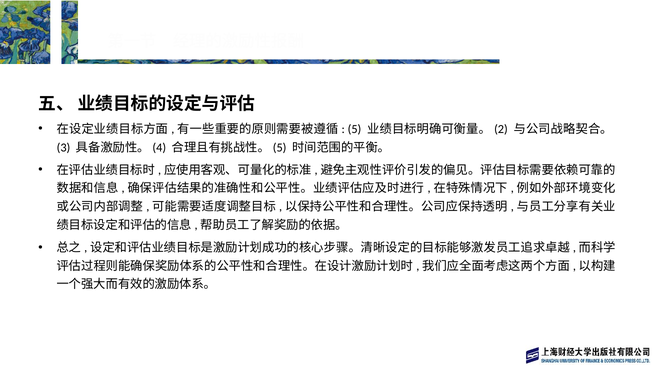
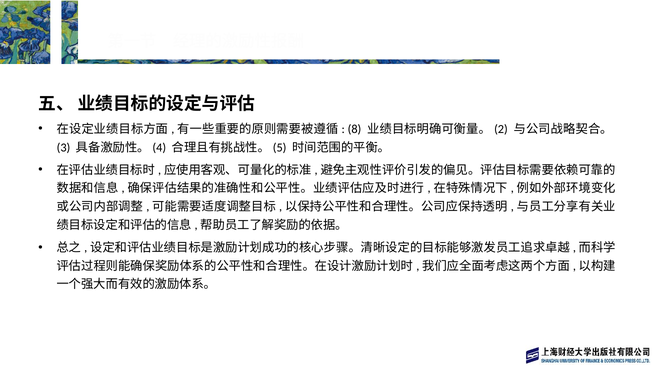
5: 5 -> 8 (354, 129)
